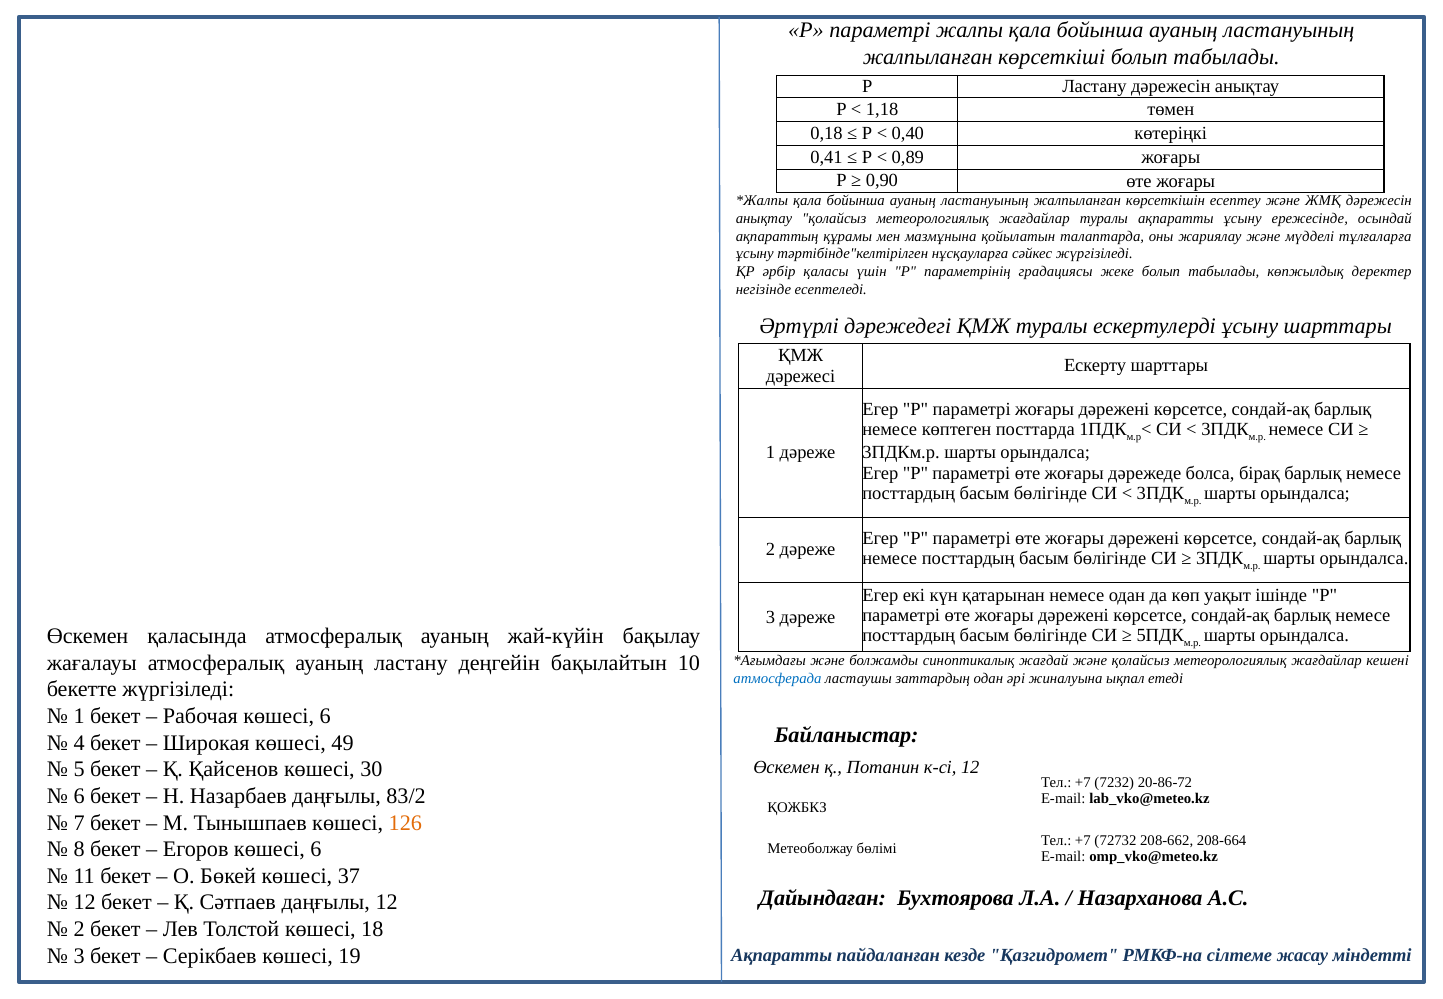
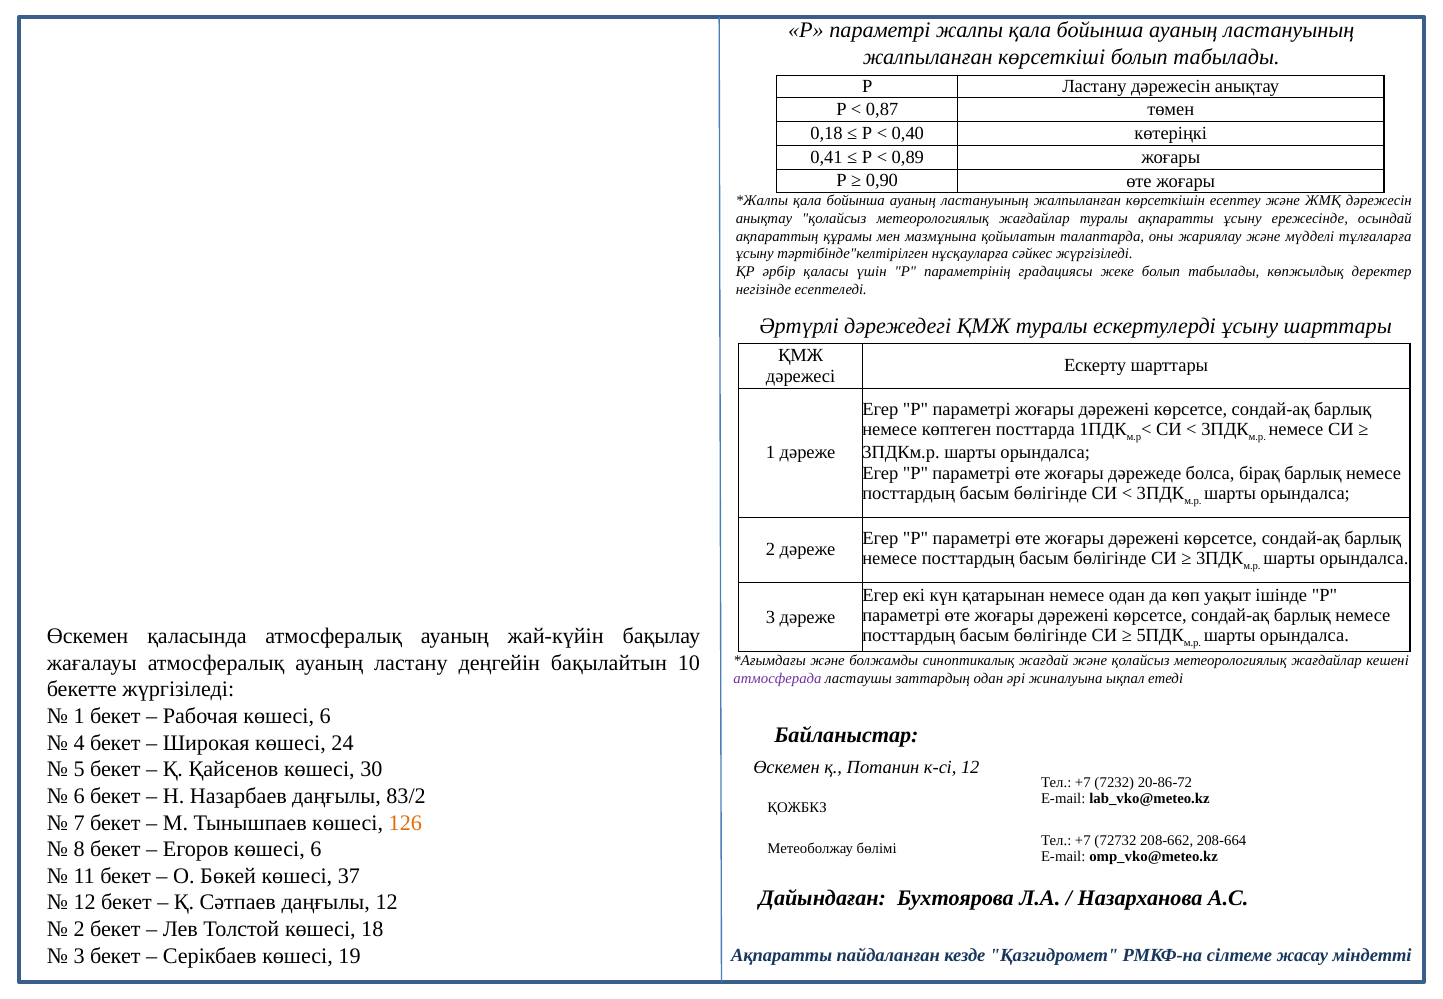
1,18: 1,18 -> 0,87 (882, 109)
атмосферада colour: blue -> purple (777, 679)
49: 49 -> 24 (343, 743)
